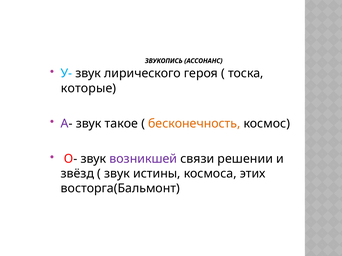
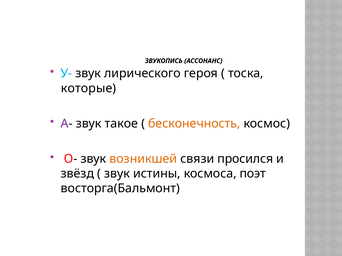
возникшей colour: purple -> orange (143, 159)
решении: решении -> просился (245, 159)
этих: этих -> поэт (253, 174)
